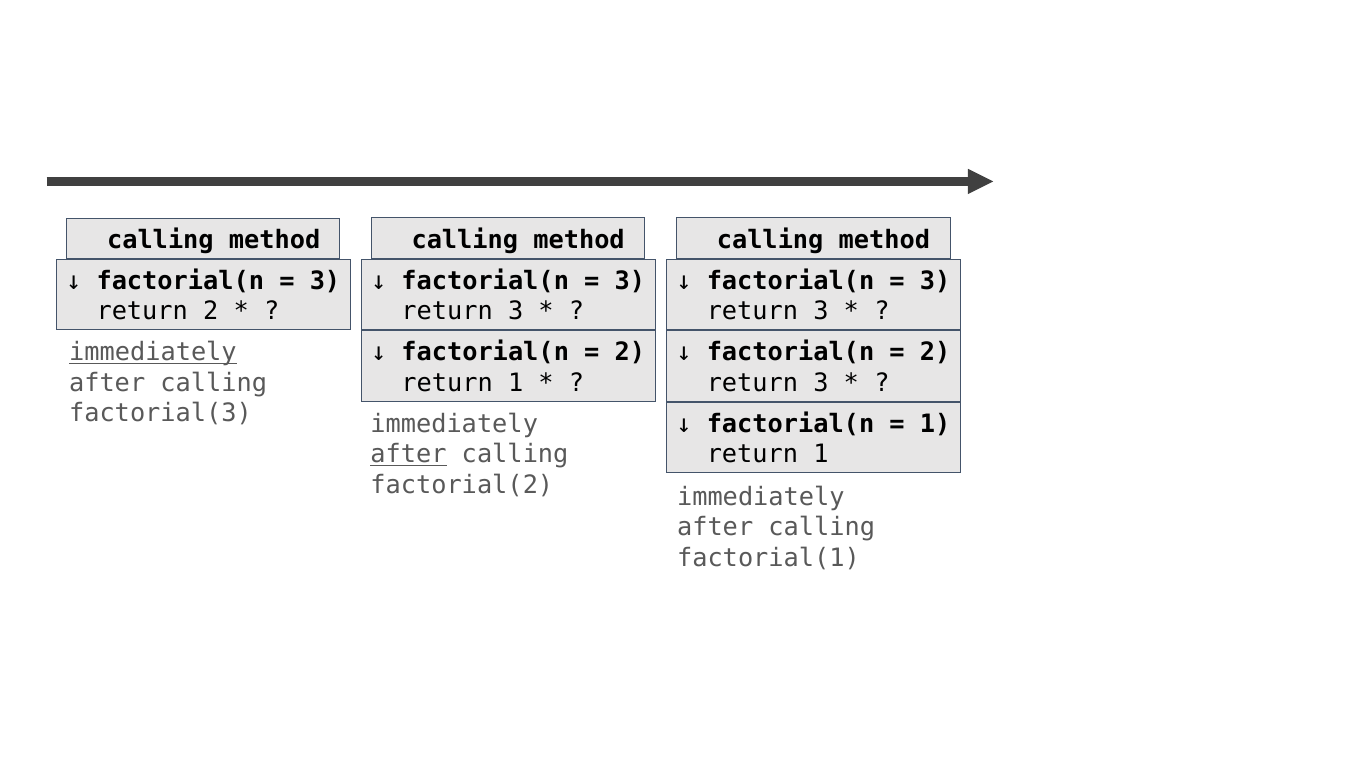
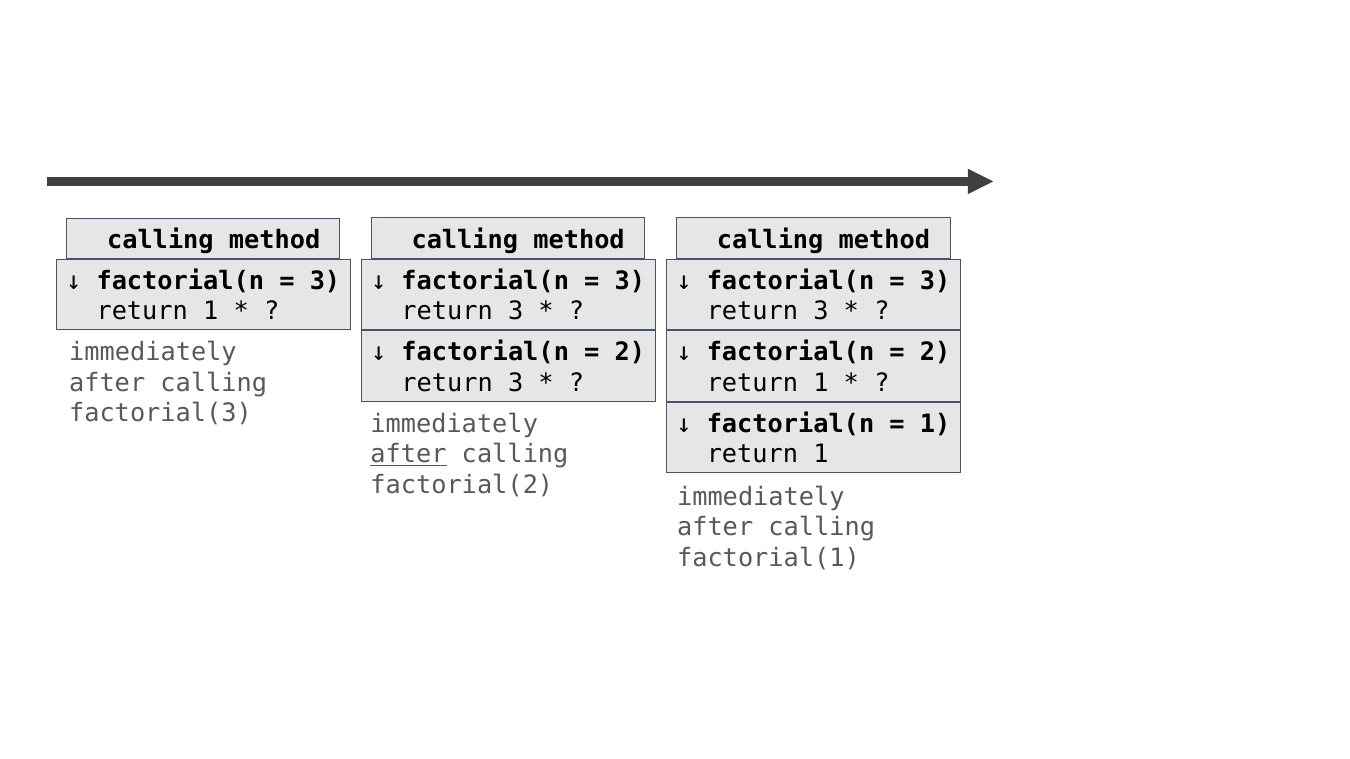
2: 2 -> 1 (211, 311)
immediately underline: present -> none (153, 353)
1: 1 -> 3 (516, 383)
3: 3 -> 1 (821, 383)
